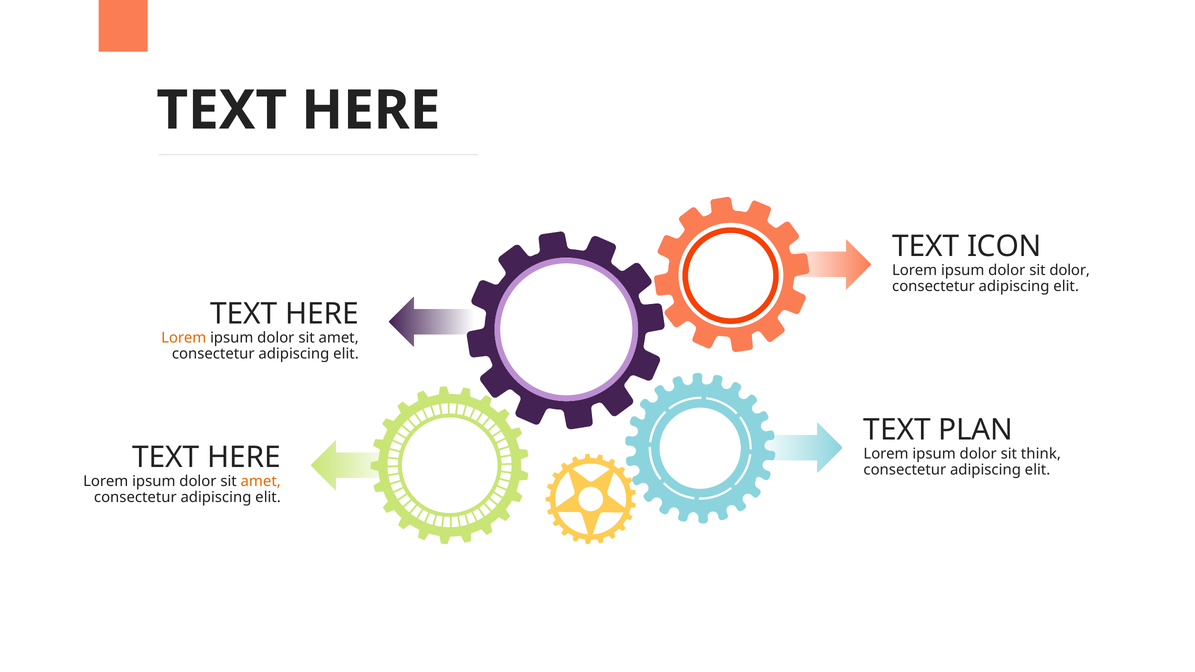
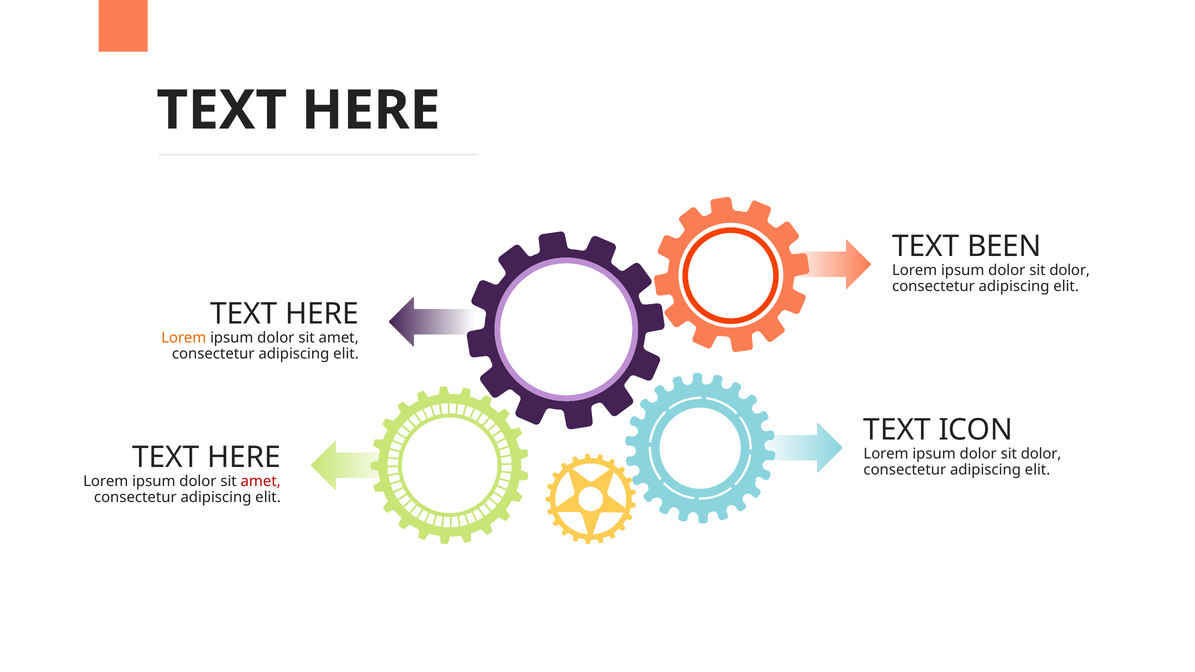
ICON: ICON -> BEEN (1004, 247)
PLAN: PLAN -> ICON (976, 430)
think: think -> dolor (1041, 454)
amet colour: orange -> red (261, 481)
